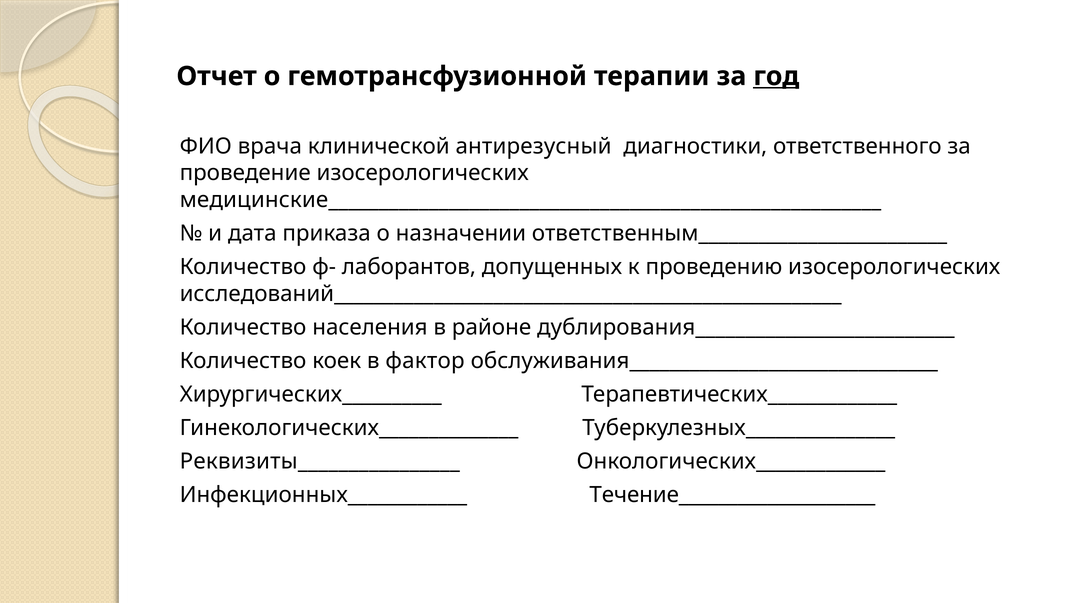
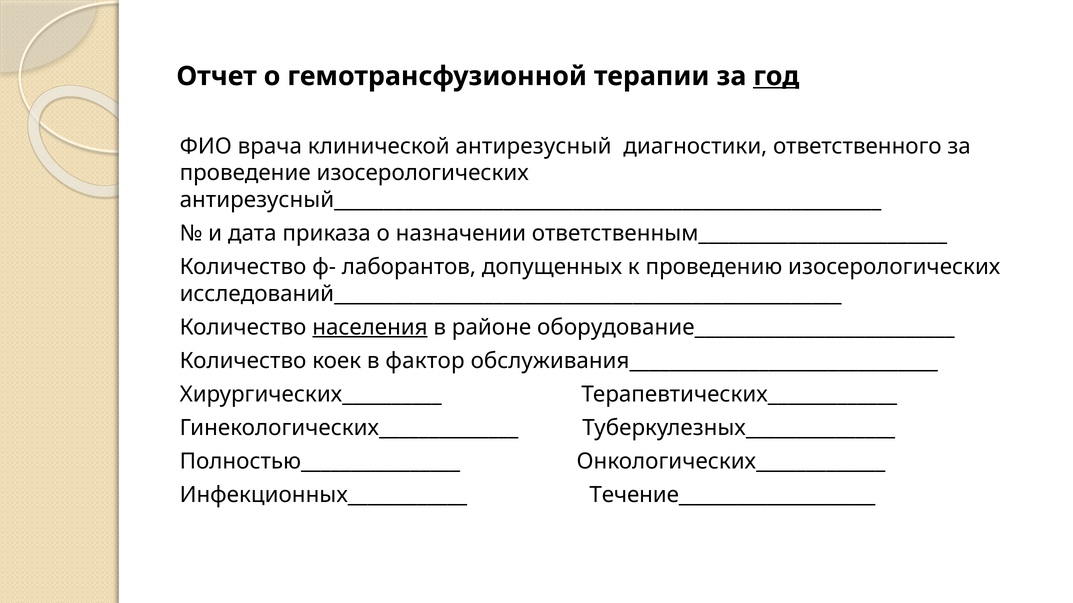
медицинские_______________________________________________________: медицинские_______________________________________________________ -> антирезусный_______________________________________________________ (530, 200)
населения underline: none -> present (370, 328)
дублирования__________________________: дублирования__________________________ -> оборудование__________________________ (746, 328)
Реквизиты________________: Реквизиты________________ -> Полностью________________ (320, 462)
